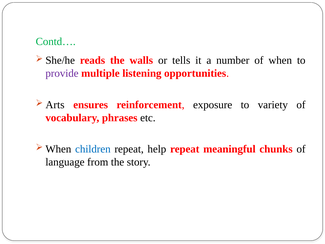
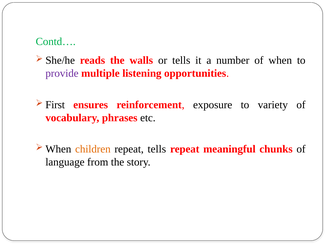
Arts: Arts -> First (55, 105)
children colour: blue -> orange (93, 149)
repeat help: help -> tells (157, 149)
